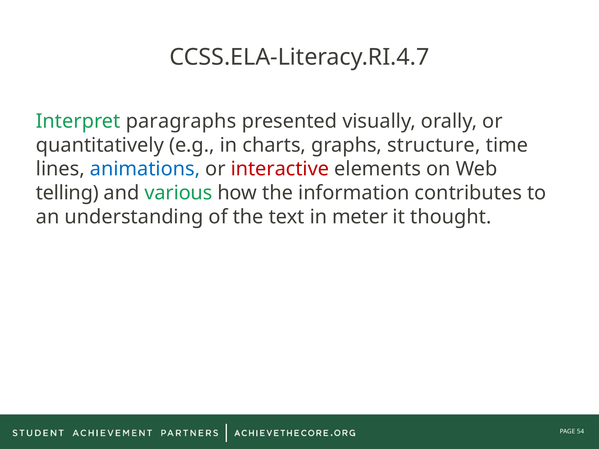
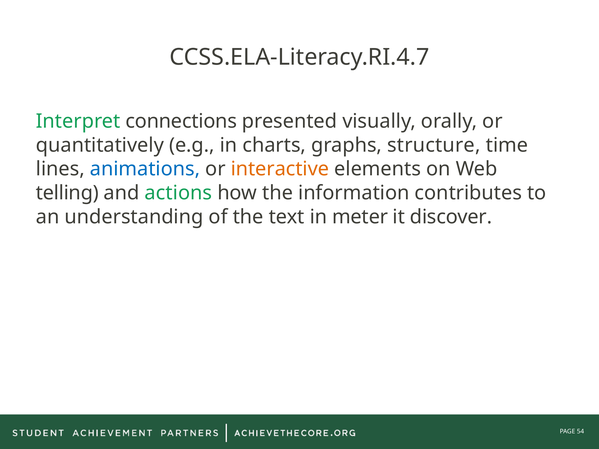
paragraphs: paragraphs -> connections (181, 121)
interactive colour: red -> orange (280, 169)
various: various -> actions (178, 193)
thought: thought -> discover (451, 217)
